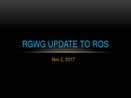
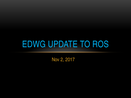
RGWG: RGWG -> EDWG (34, 44)
